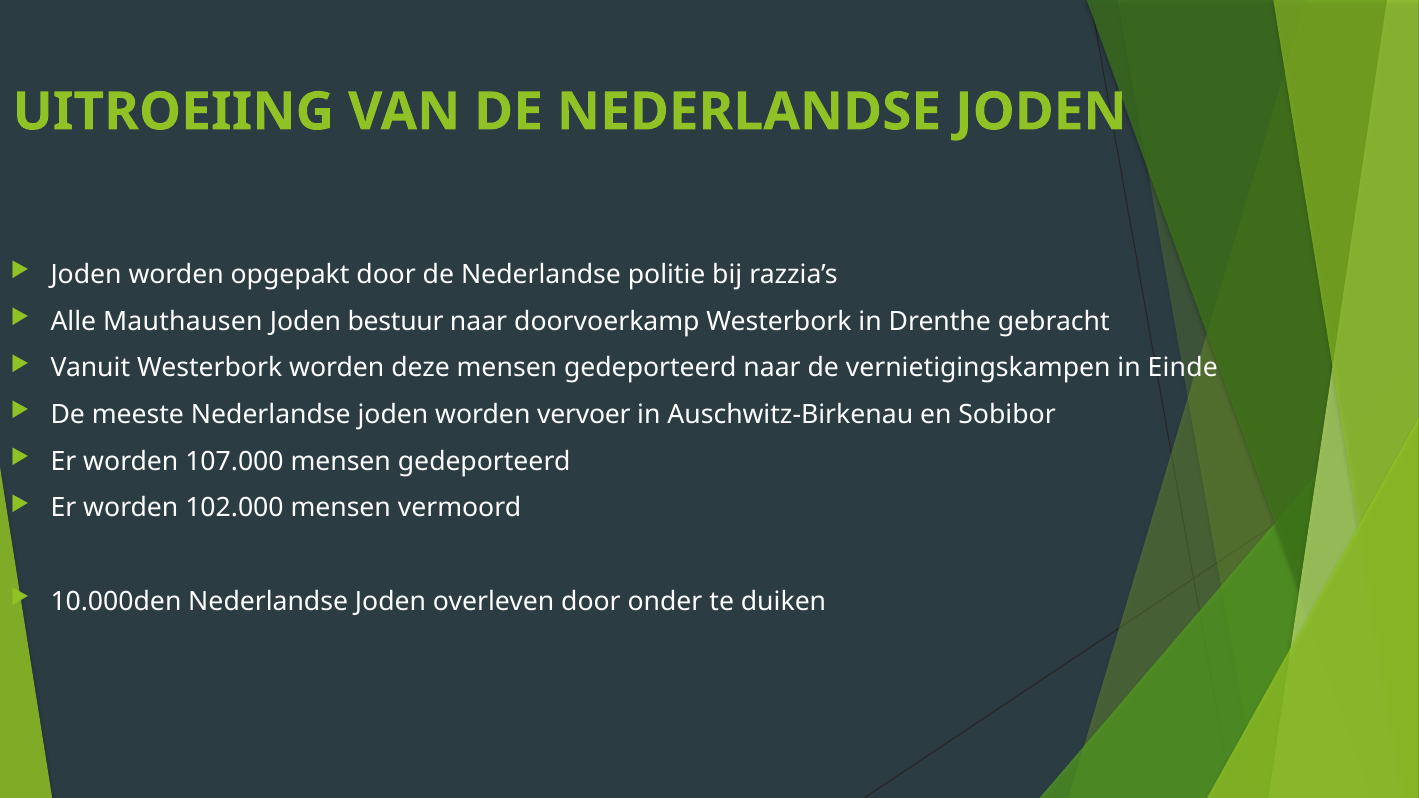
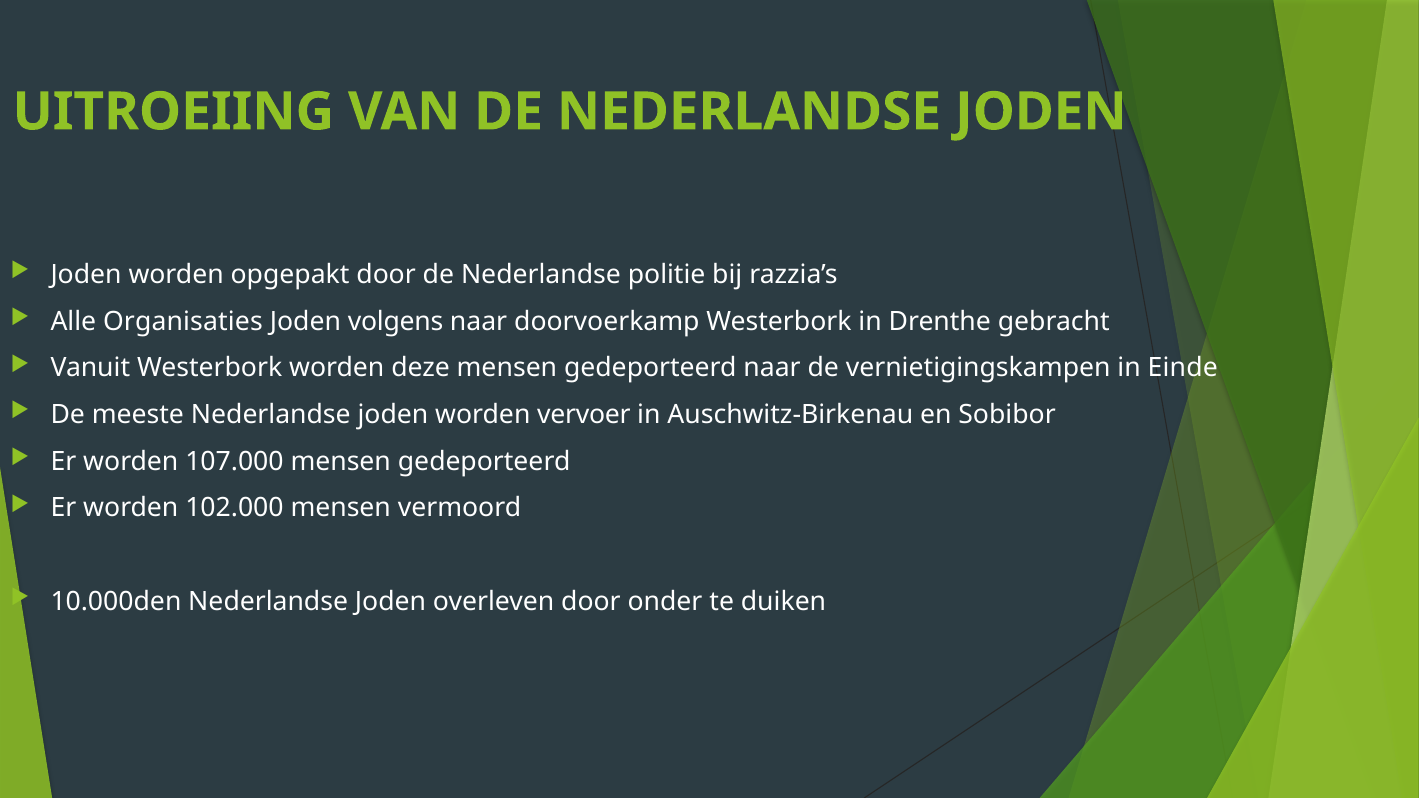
Mauthausen: Mauthausen -> Organisaties (183, 321)
bestuur: bestuur -> volgens (396, 321)
